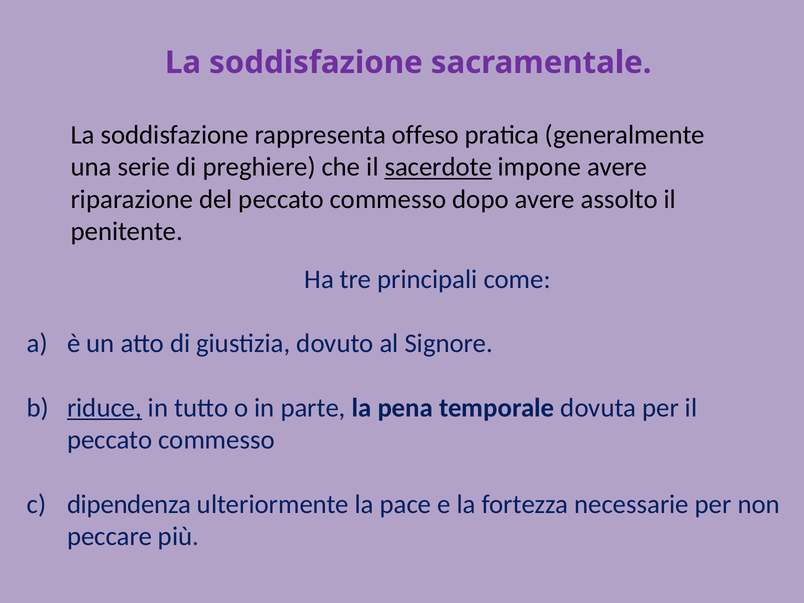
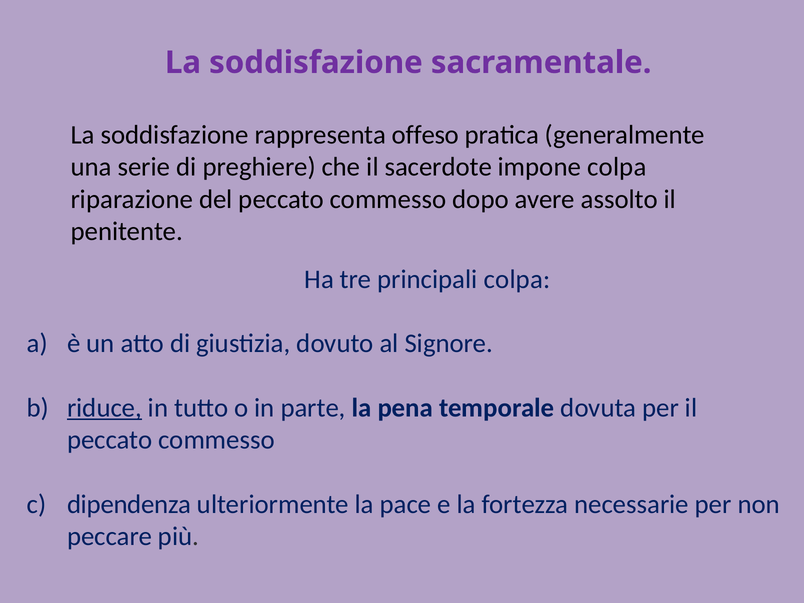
sacerdote underline: present -> none (438, 167)
impone avere: avere -> colpa (617, 167)
principali come: come -> colpa (517, 279)
